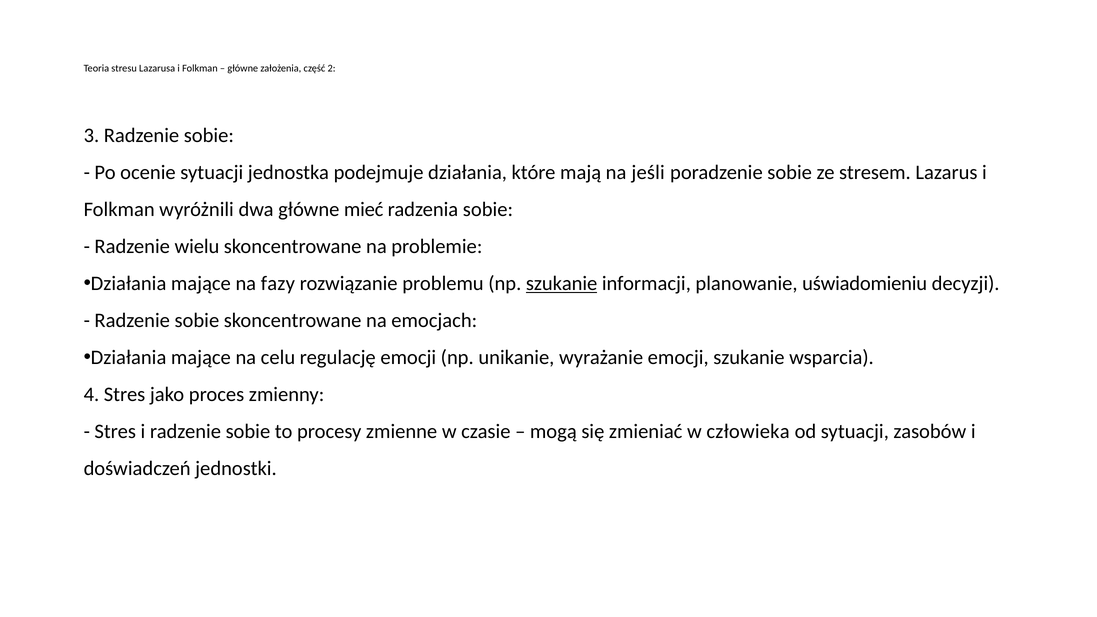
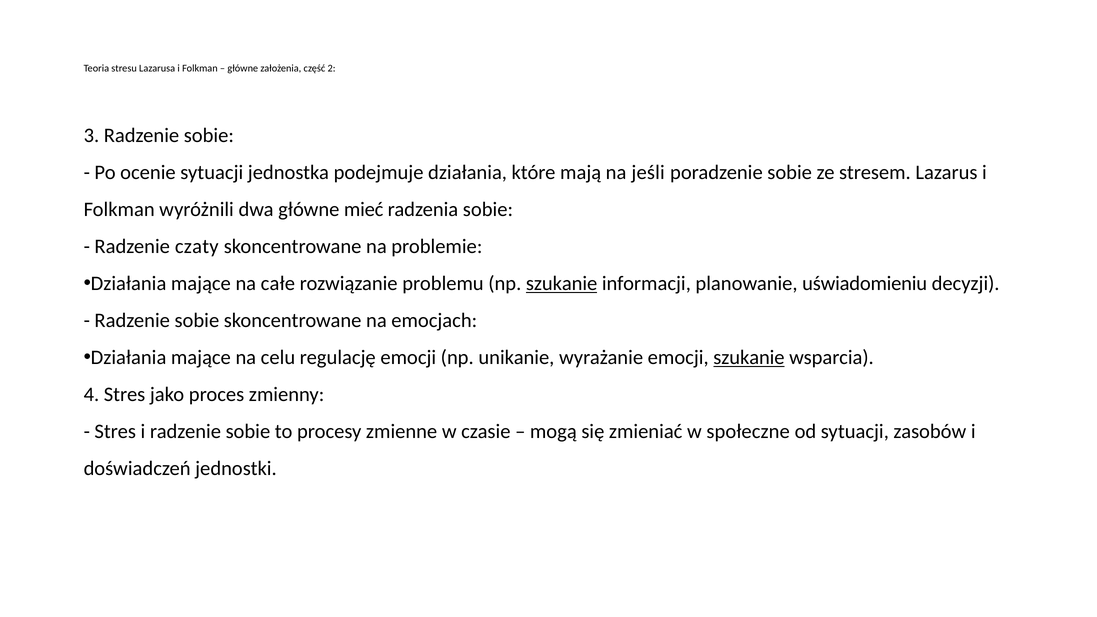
wielu: wielu -> czaty (197, 247)
fazy: fazy -> całe (278, 284)
szukanie underline: none -> present (749, 358)
człowieka: człowieka -> społeczne (748, 432)
